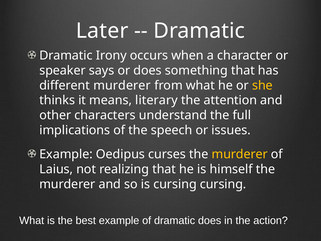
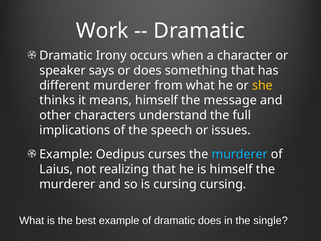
Later: Later -> Work (102, 31)
means literary: literary -> himself (157, 100)
attention: attention -> message (230, 100)
murderer colour: yellow -> light blue (240, 154)
action: action -> single (271, 220)
